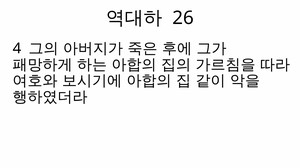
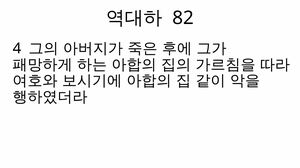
26: 26 -> 82 (183, 18)
